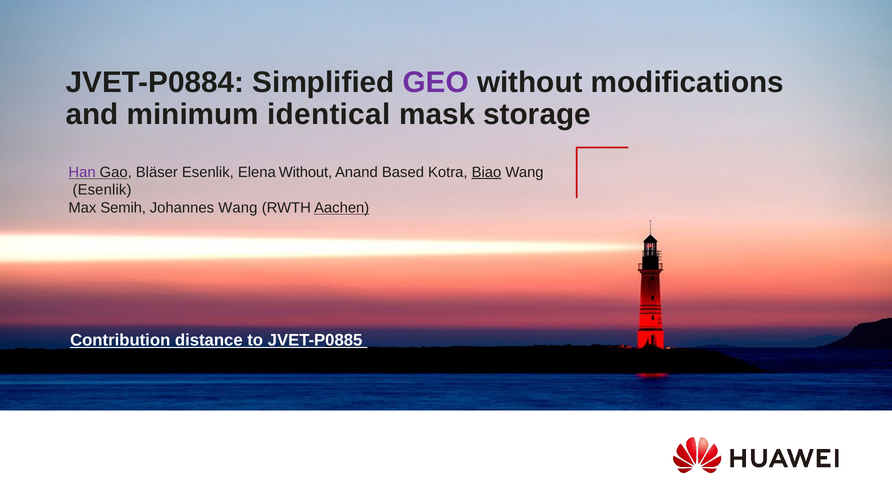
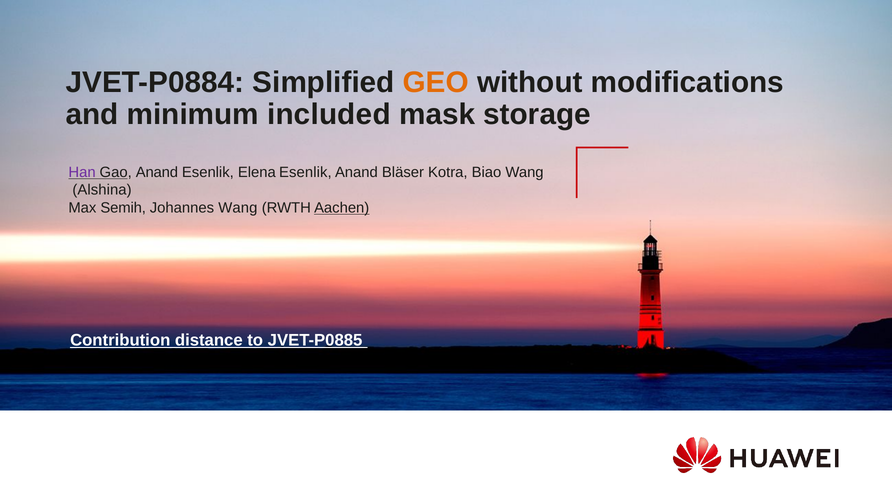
GEO colour: purple -> orange (436, 83)
identical: identical -> included (329, 115)
Gao Bläser: Bläser -> Anand (157, 172)
Elena Without: Without -> Esenlik (305, 172)
Based: Based -> Bläser (403, 172)
Biao underline: present -> none (487, 172)
Esenlik: Esenlik -> Alshina (102, 190)
